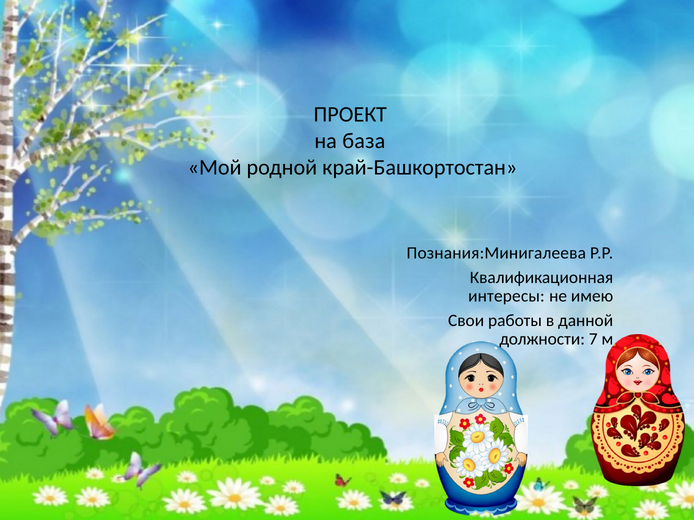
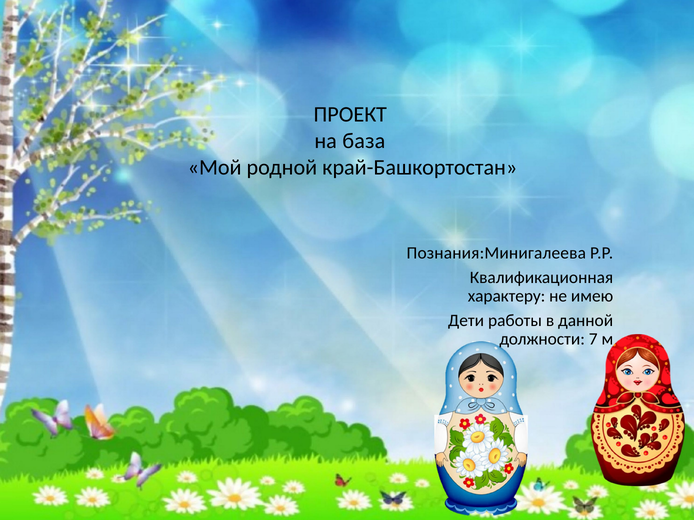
интересы: интересы -> характеру (507, 297)
Свои: Свои -> Дети (466, 321)
